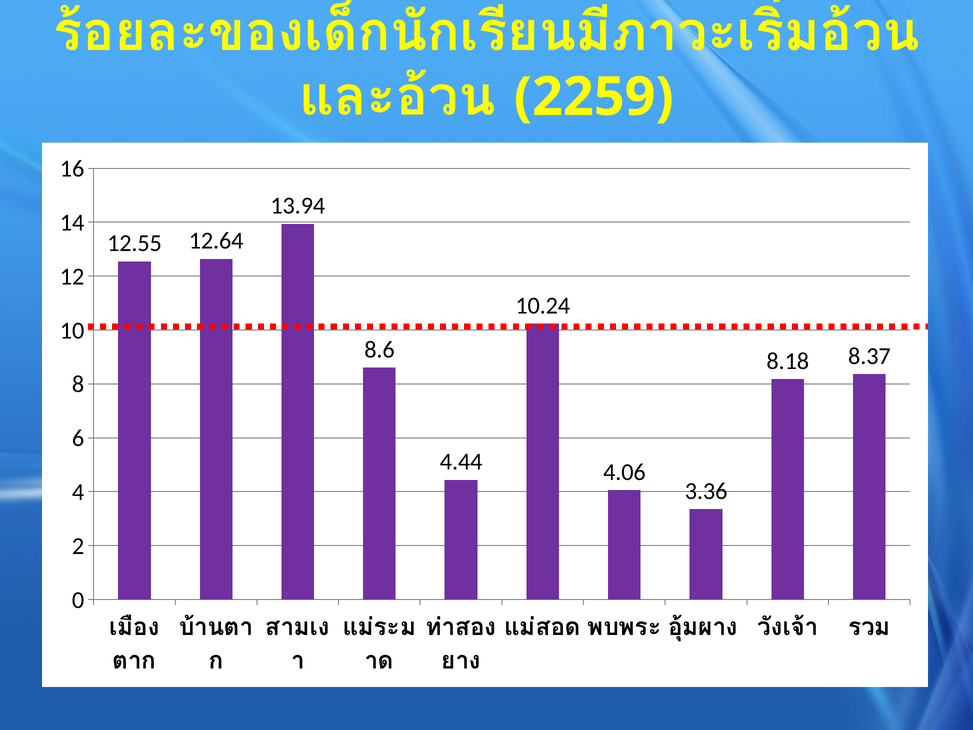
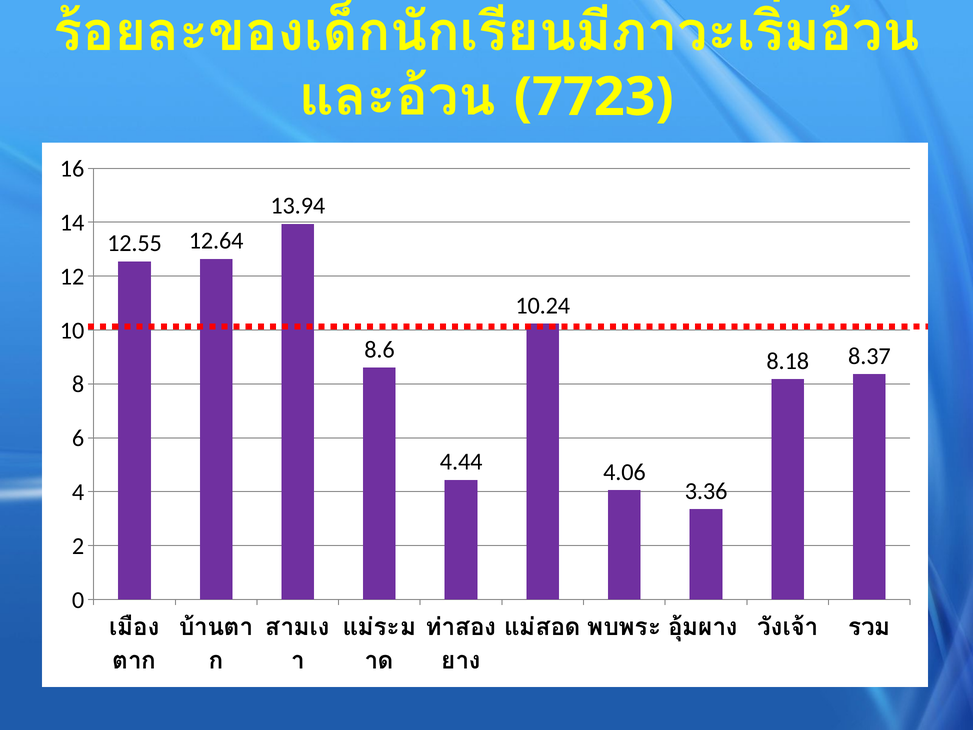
2259: 2259 -> 7723 (594, 97)
